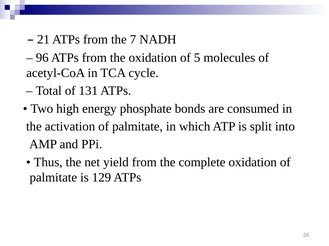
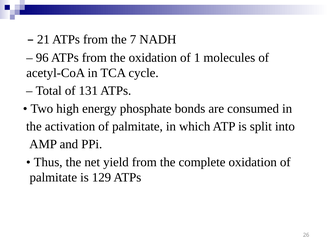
5: 5 -> 1 (197, 58)
